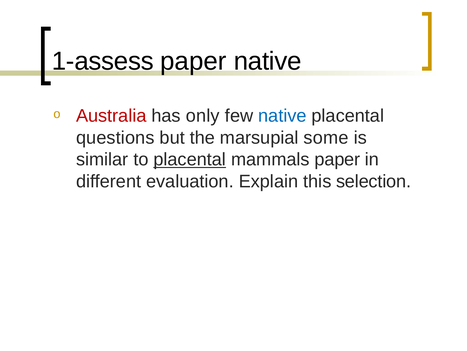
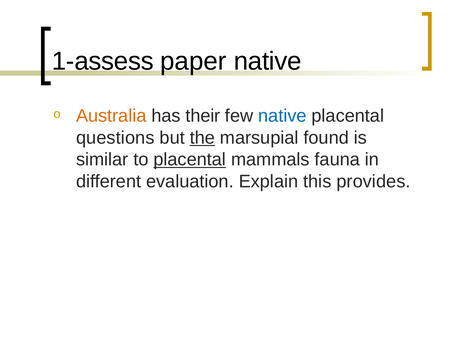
Australia colour: red -> orange (111, 116)
only: only -> their (203, 116)
the underline: none -> present (202, 137)
some: some -> found (326, 137)
mammals paper: paper -> fauna (337, 159)
selection: selection -> provides (373, 181)
